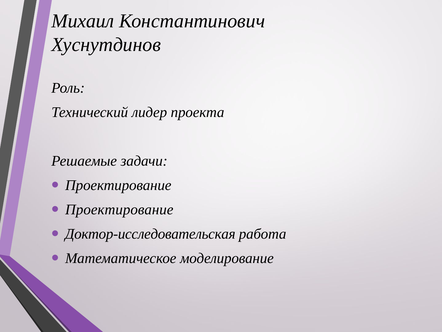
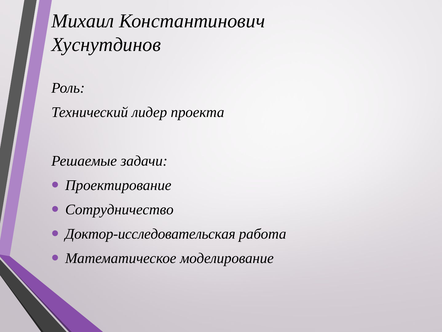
Проектирование: Проектирование -> Сотрудничество (119, 209)
